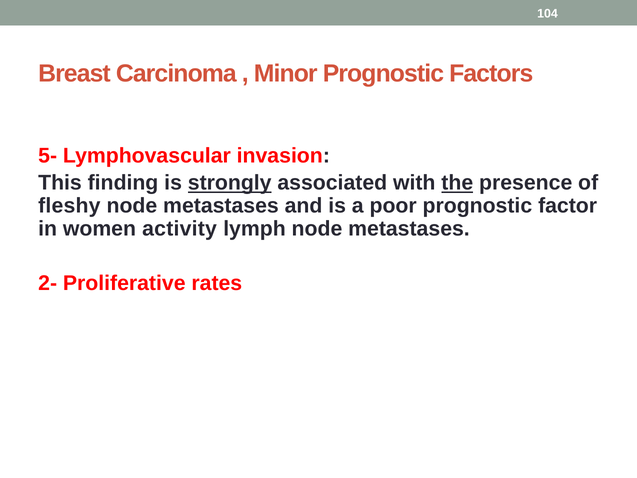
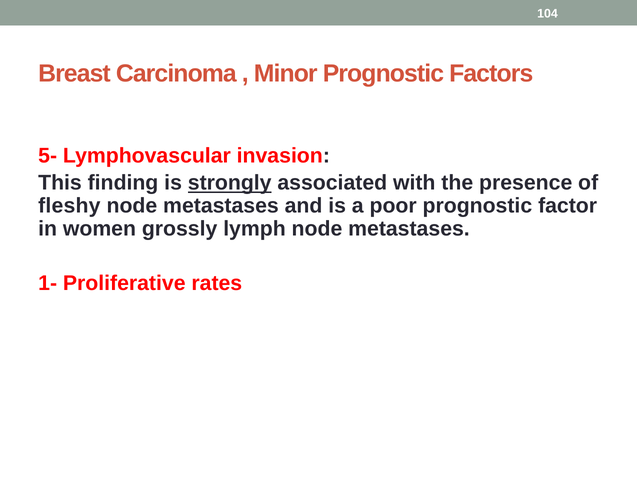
the underline: present -> none (457, 183)
activity: activity -> grossly (180, 229)
2-: 2- -> 1- (48, 283)
